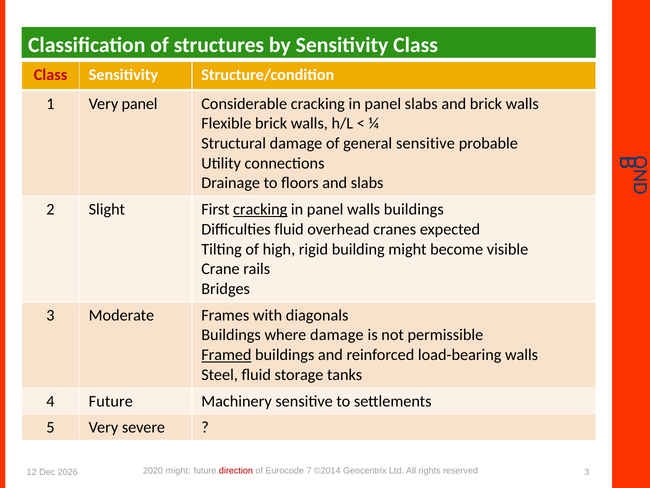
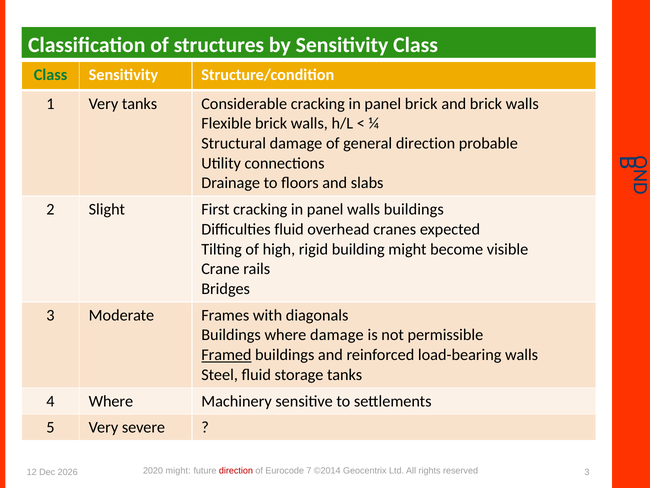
Class colour: red -> green (51, 75)
Very panel: panel -> tanks (140, 104)
panel slabs: slabs -> brick (421, 104)
general sensitive: sensitive -> direction (426, 143)
cracking underline: present -> none (260, 209)
4 Future: Future -> Where (111, 401)
